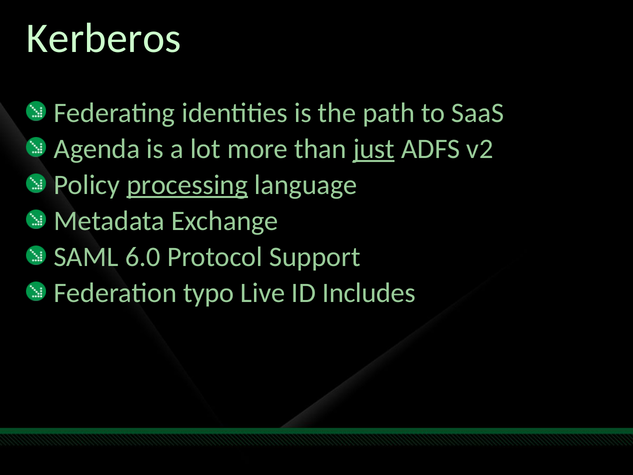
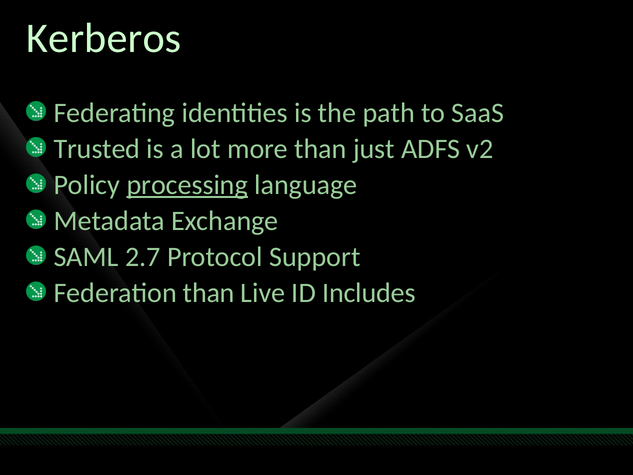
Agenda: Agenda -> Trusted (97, 149)
just underline: present -> none (374, 149)
6.0: 6.0 -> 2.7 (143, 257)
Federation typo: typo -> than (209, 293)
